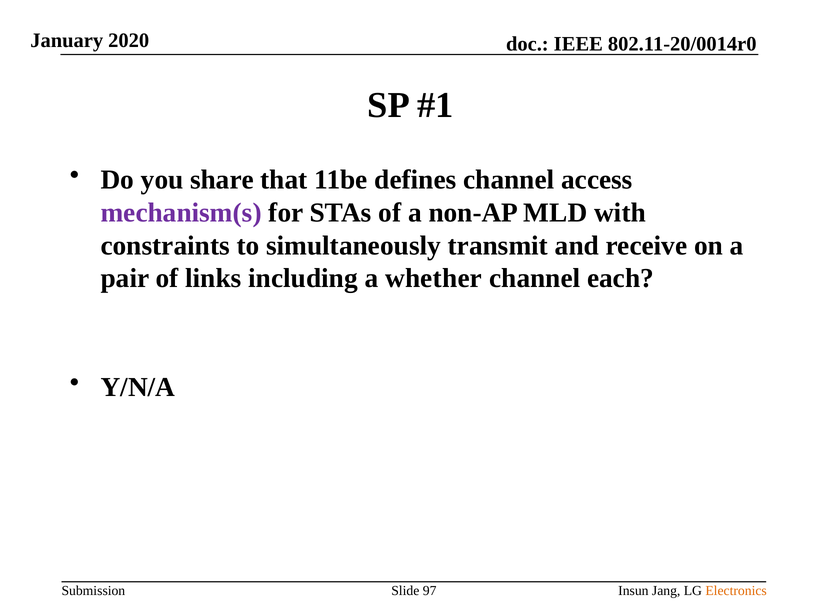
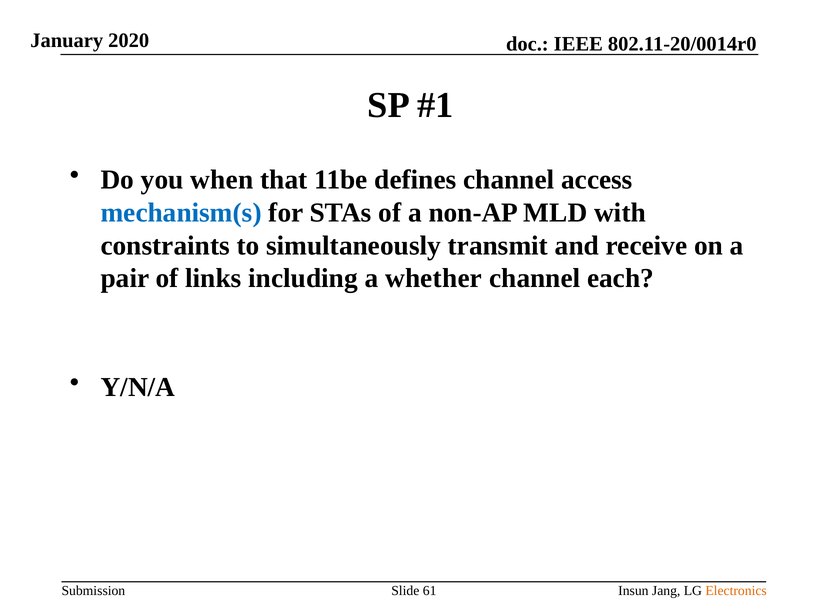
share: share -> when (222, 180)
mechanism(s colour: purple -> blue (181, 213)
97: 97 -> 61 (430, 591)
